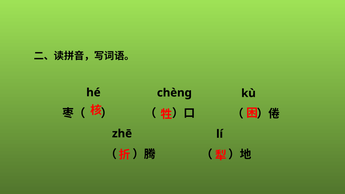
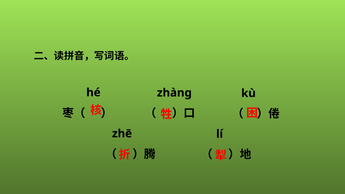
chèng: chèng -> zhàng (174, 93)
